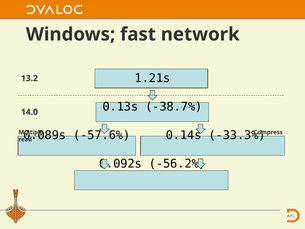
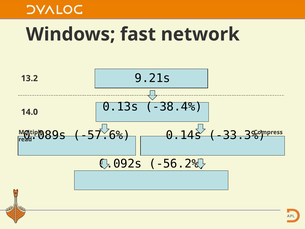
1.21s: 1.21s -> 9.21s (153, 78)
-38.7%: -38.7% -> -38.4% (174, 107)
